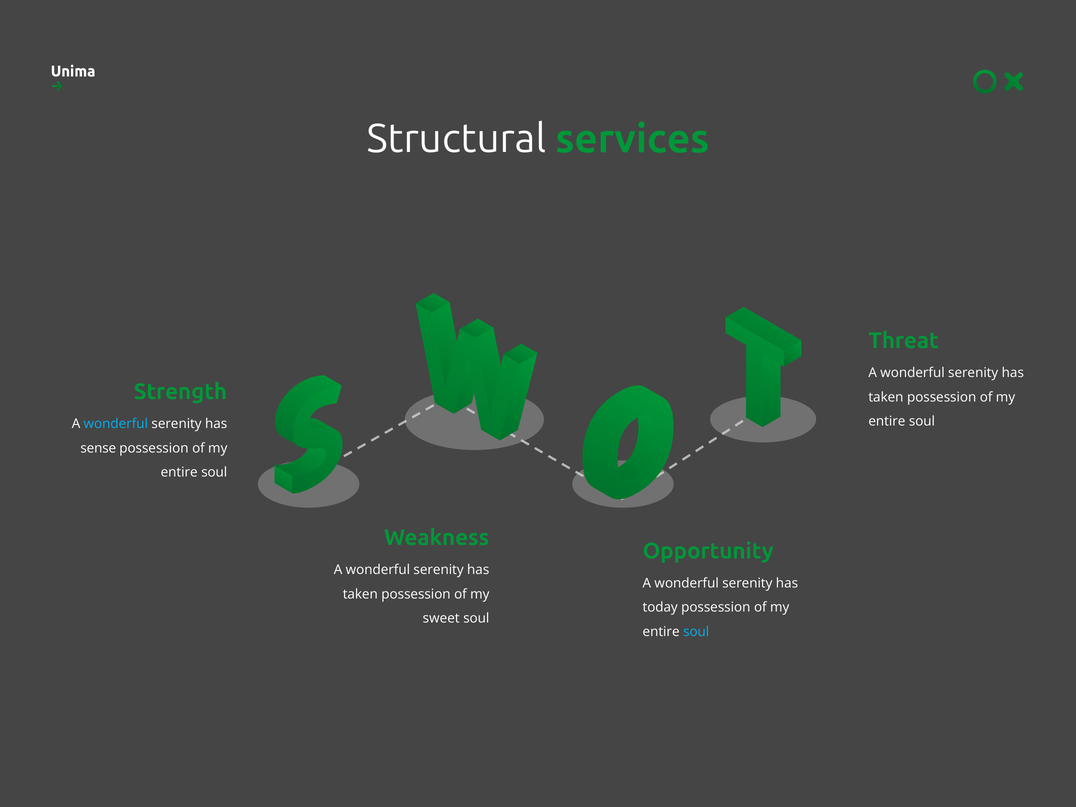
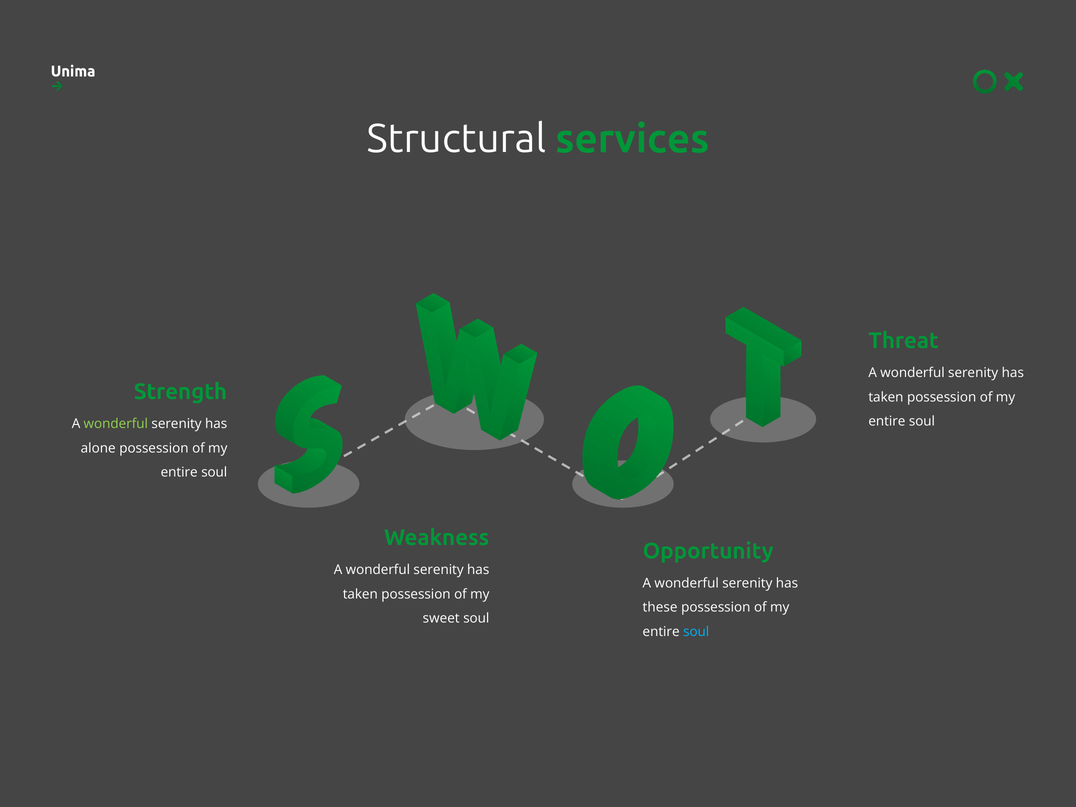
wonderful colour: light blue -> light green (116, 424)
sense: sense -> alone (98, 448)
today: today -> these (660, 607)
